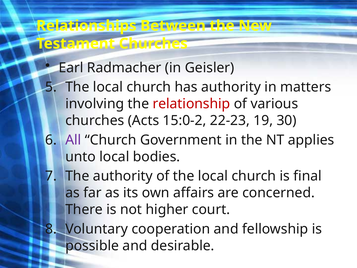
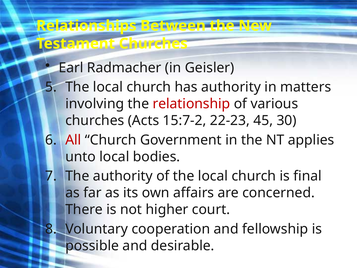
15:0-2: 15:0-2 -> 15:7-2 (185, 120)
19: 19 -> 45 (263, 120)
All colour: purple -> red (73, 140)
